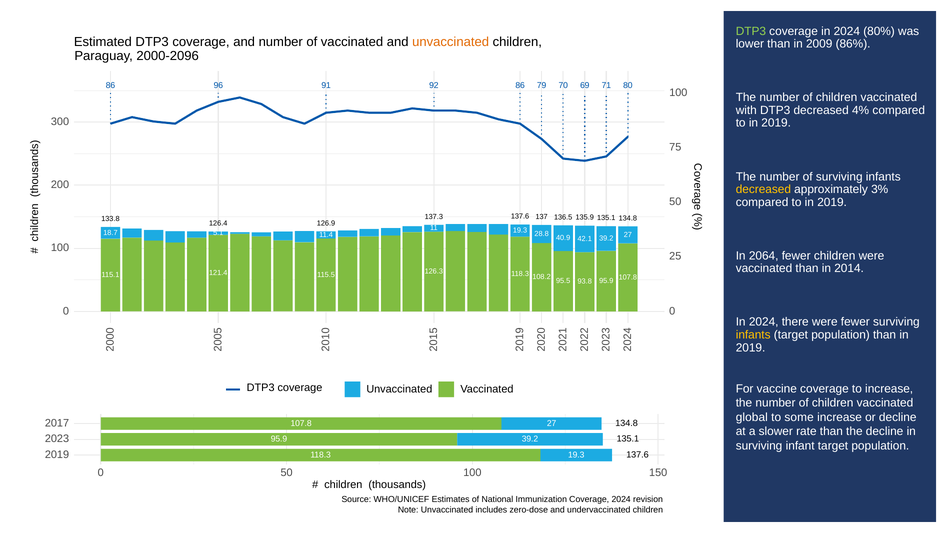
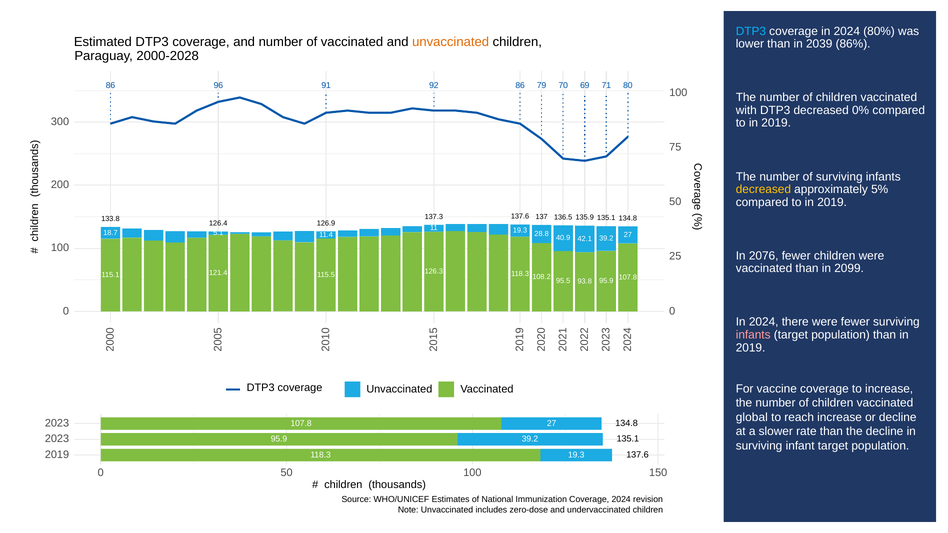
DTP3 colour: light green -> light blue (751, 31)
2009: 2009 -> 2039 (819, 44)
2000-2096: 2000-2096 -> 2000-2028 (168, 56)
4%: 4% -> 0% (861, 110)
3%: 3% -> 5% (880, 189)
2064: 2064 -> 2076 (764, 256)
2014: 2014 -> 2099 (849, 269)
infants colour: yellow -> pink (753, 335)
some: some -> reach (799, 417)
2017: 2017 -> 2023 (57, 423)
